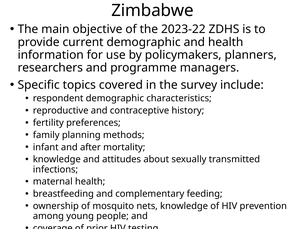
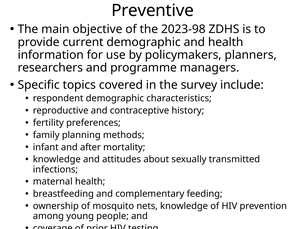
Zimbabwe: Zimbabwe -> Preventive (153, 11)
2023-22: 2023-22 -> 2023-98 (183, 29)
